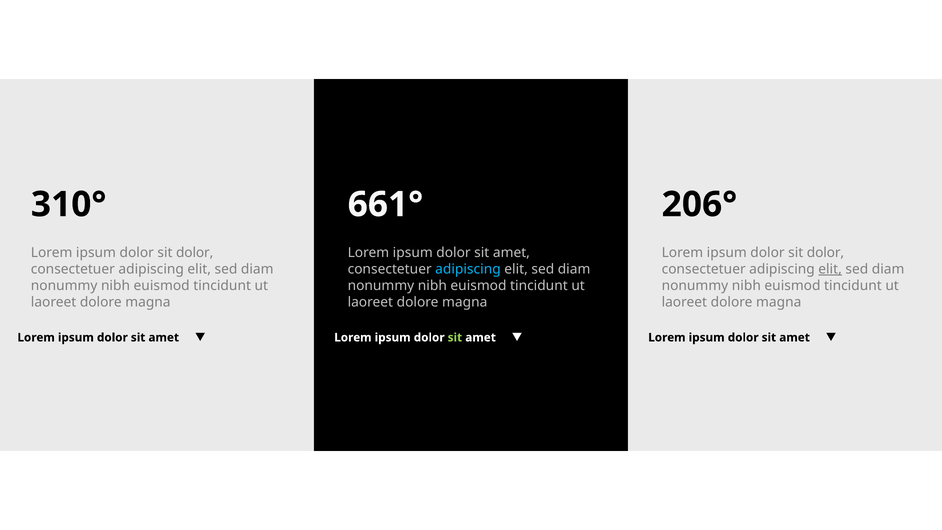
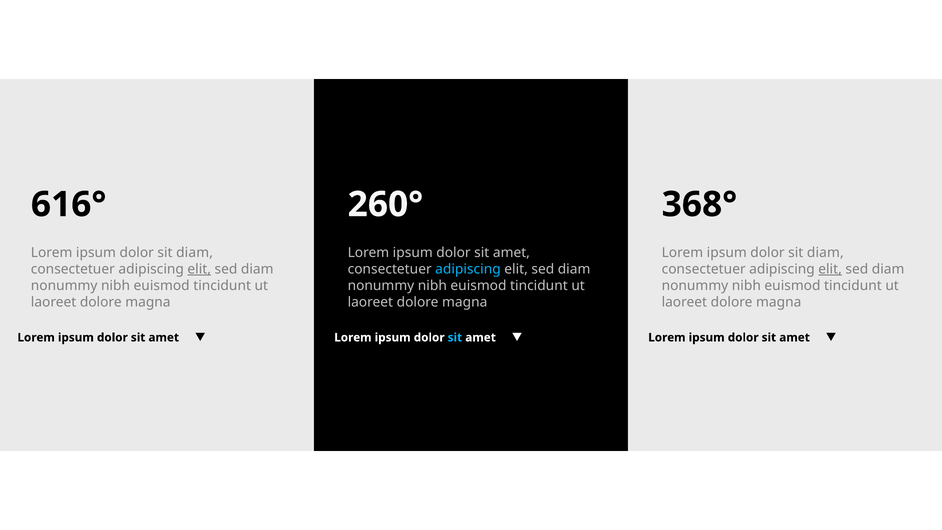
310°: 310° -> 616° (69, 204)
661°: 661° -> 260° (385, 204)
206°: 206° -> 368° (699, 204)
dolor: dolor -> diam (195, 252)
dolor: dolor -> diam (825, 252)
elit underline: none -> present (199, 269)
sit colour: light green -> light blue (455, 337)
